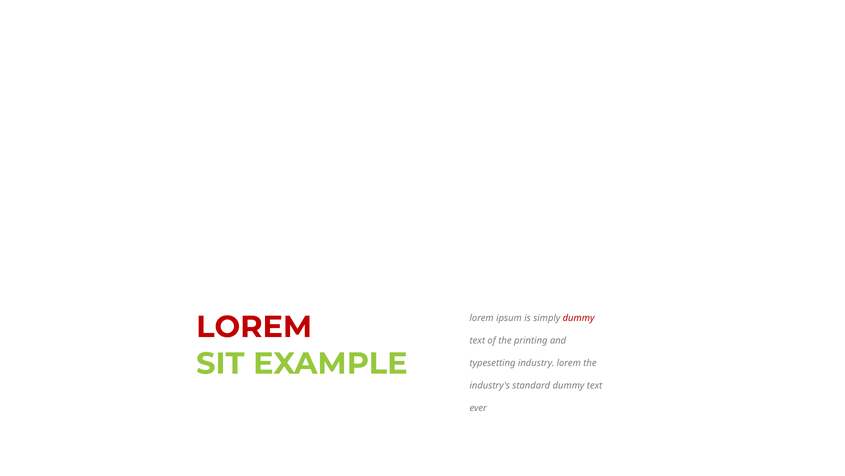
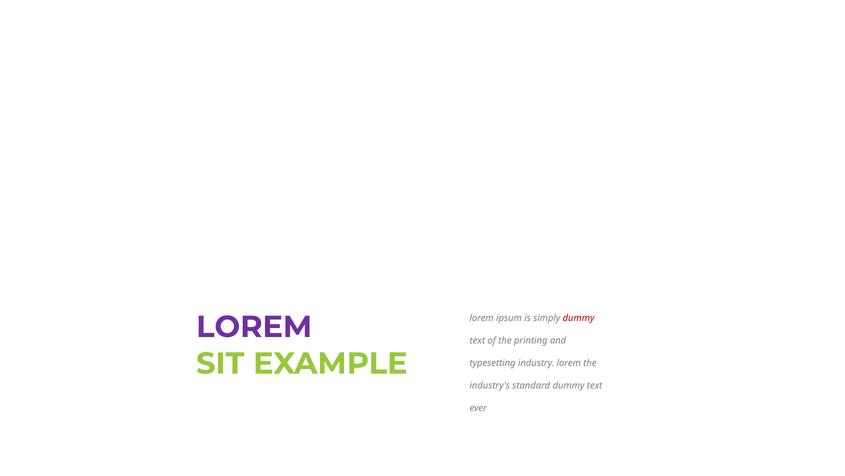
LOREM colour: red -> purple (254, 326)
